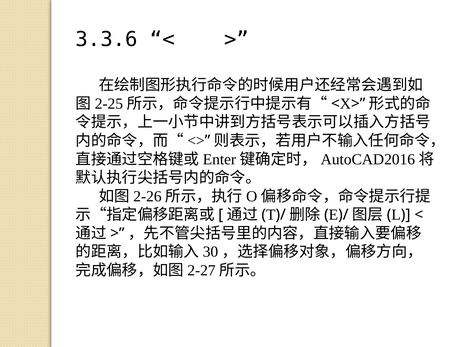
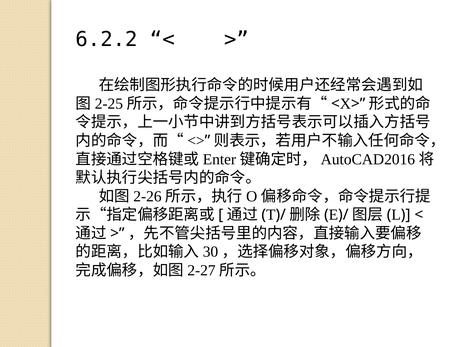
3.3.6: 3.3.6 -> 6.2.2 (107, 39)
